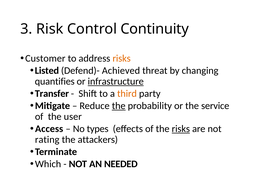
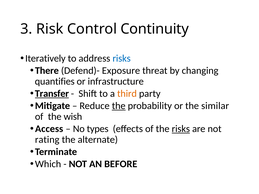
Customer: Customer -> Iteratively (45, 58)
risks colour: orange -> blue (122, 58)
Listed: Listed -> There (47, 71)
Achieved: Achieved -> Exposure (121, 71)
infrastructure underline: present -> none (116, 81)
Transfer underline: none -> present (52, 94)
service: service -> similar (215, 106)
user: user -> wish (73, 117)
attackers: attackers -> alternate (98, 140)
NEEDED: NEEDED -> BEFORE (121, 164)
